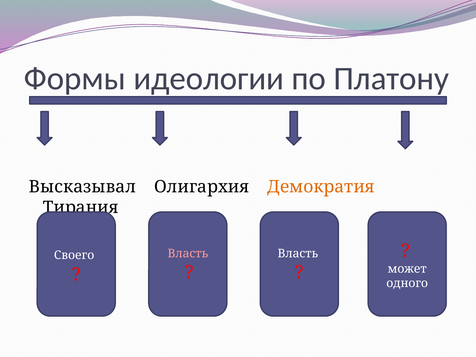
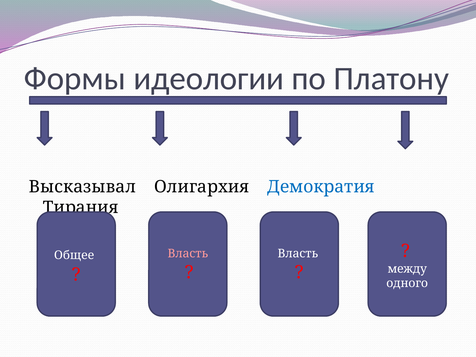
Демократия colour: orange -> blue (321, 187)
Своего: Своего -> Общее (74, 255)
может: может -> между (407, 269)
